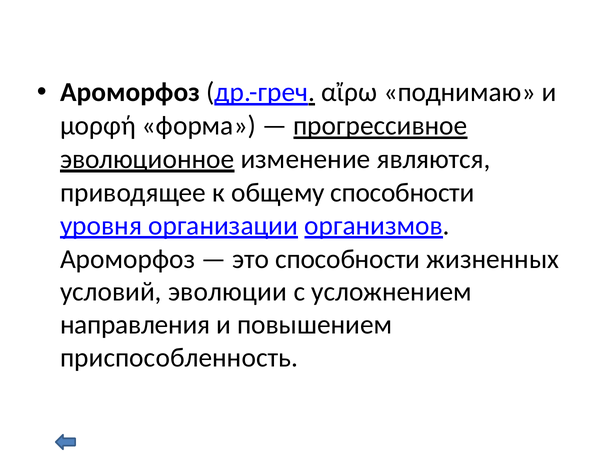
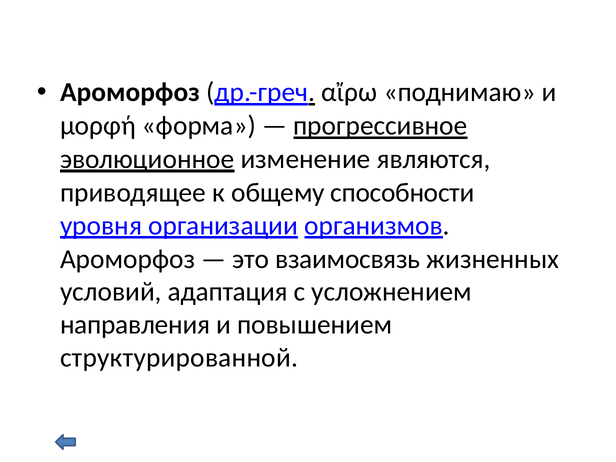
это способности: способности -> взаимосвязь (348, 259)
эволюции: эволюции -> адаптация (228, 292)
приспособленность: приспособленность -> структурированной (179, 358)
